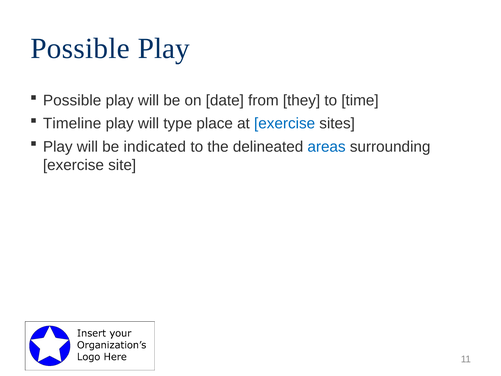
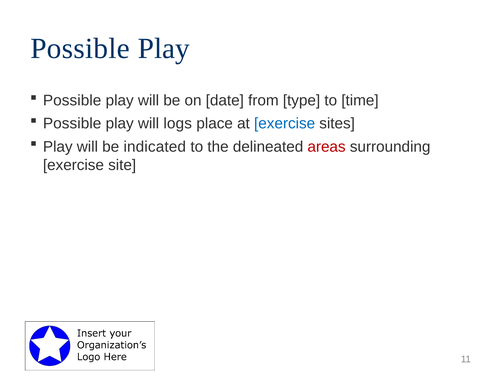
they: they -> type (302, 100)
Timeline: Timeline -> Possible (72, 123)
type: type -> logs (178, 123)
areas colour: blue -> red (327, 147)
